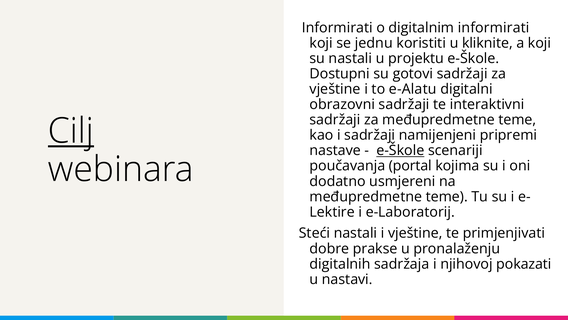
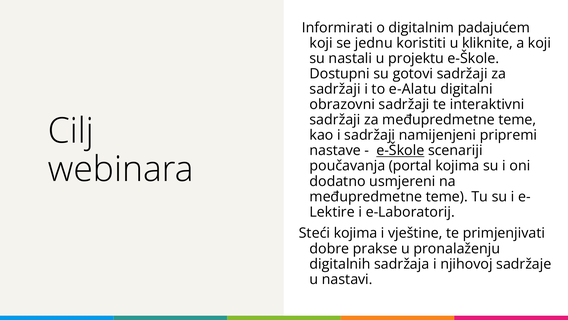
digitalnim informirati: informirati -> padajućem (494, 28)
vještine: vještine -> sadržaji (335, 89)
Cilj underline: present -> none (71, 131)
Steći nastali: nastali -> kojima (356, 233)
pokazati: pokazati -> sadržaje (524, 264)
